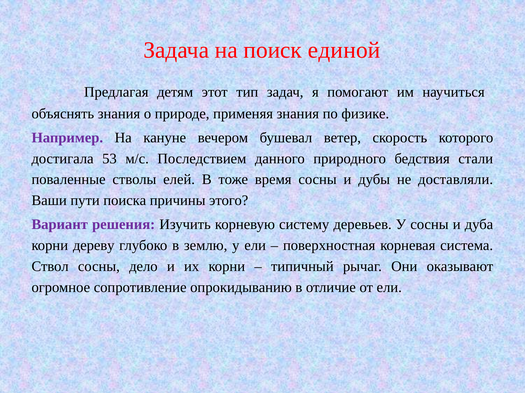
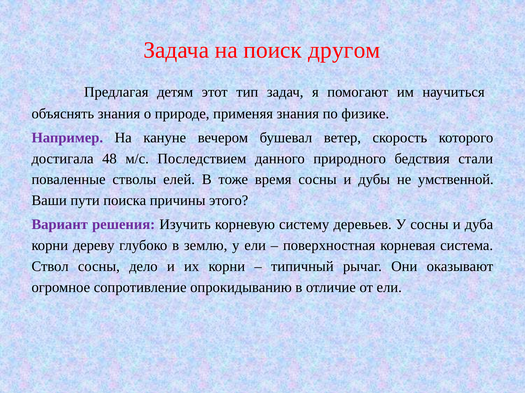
единой: единой -> другом (344, 50)
53: 53 -> 48 (109, 159)
доставляли: доставляли -> умственной (456, 180)
